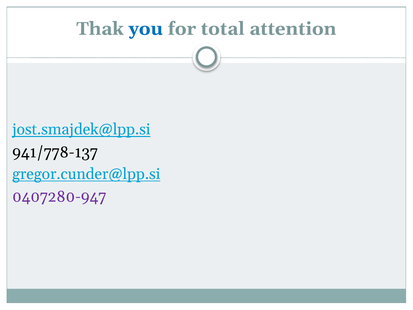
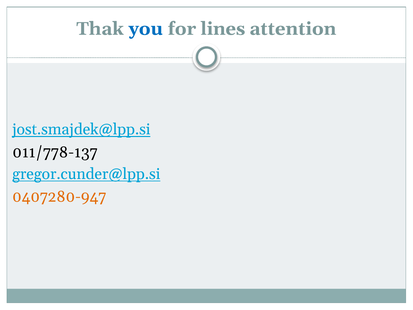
total: total -> lines (223, 29)
941/778-137: 941/778-137 -> 011/778-137 (55, 152)
0407280-947 colour: purple -> orange (59, 197)
